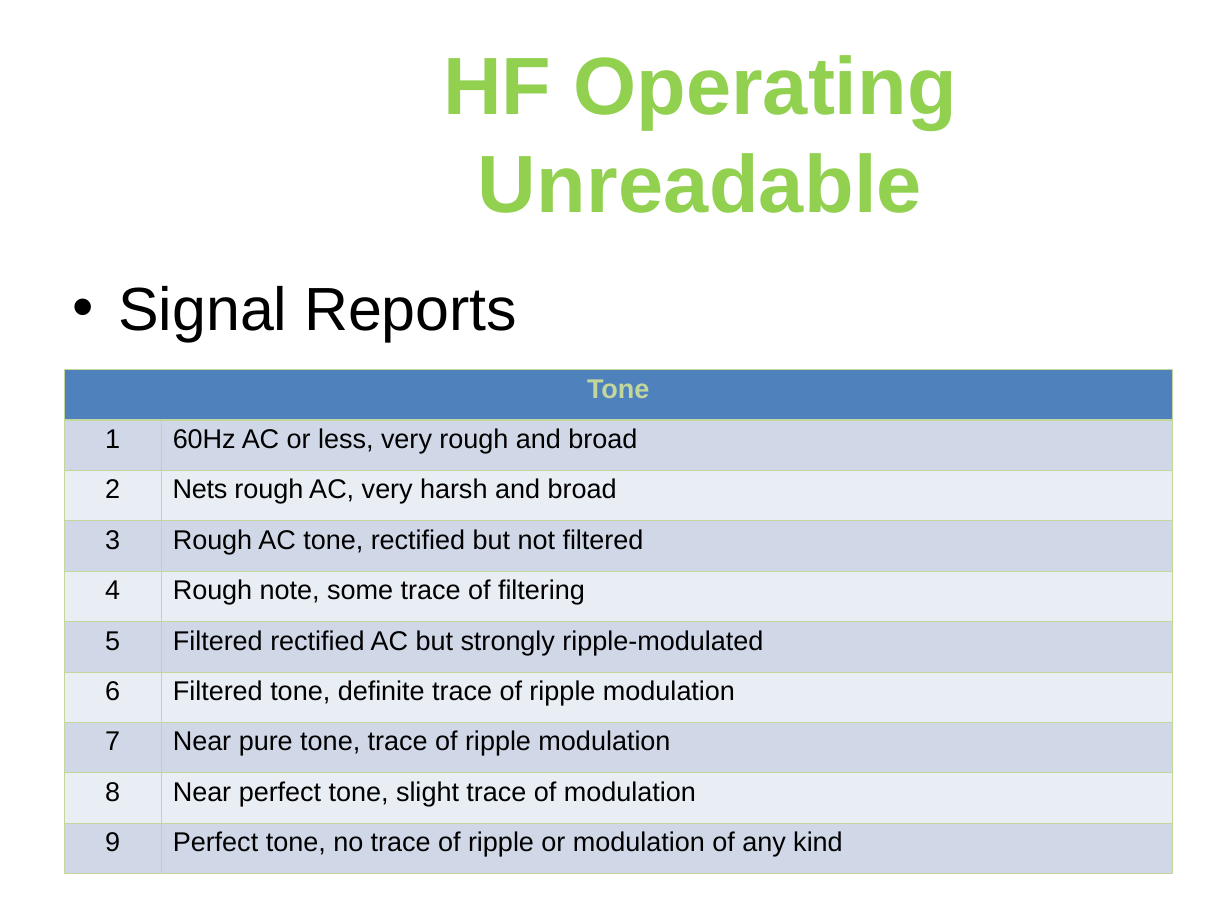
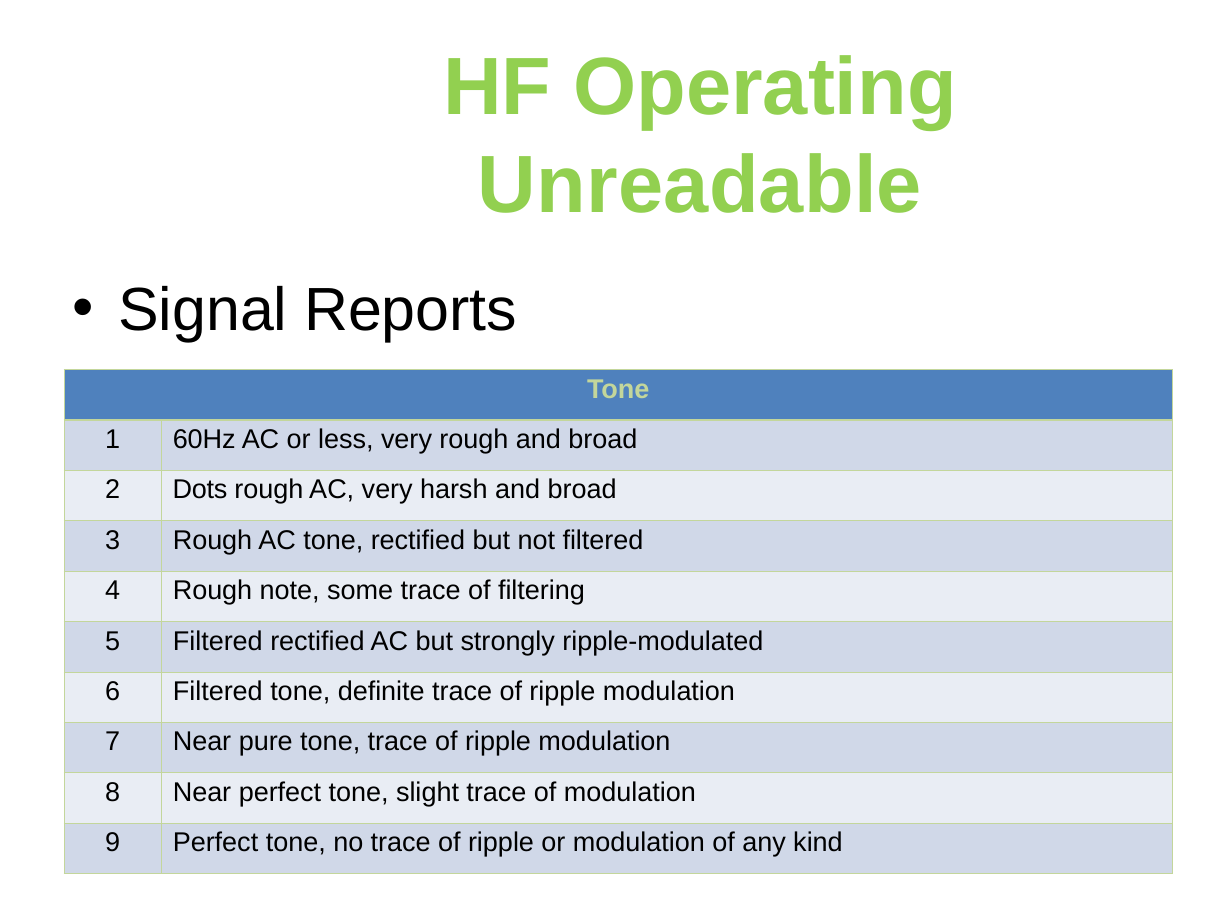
Nets: Nets -> Dots (200, 490)
